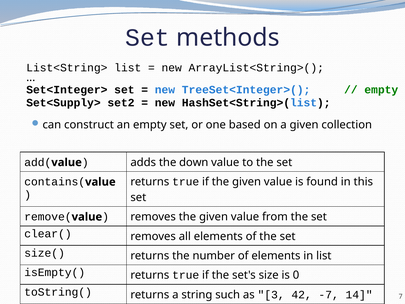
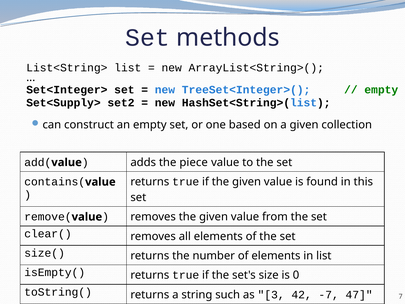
down: down -> piece (194, 162)
14: 14 -> 47 (359, 294)
